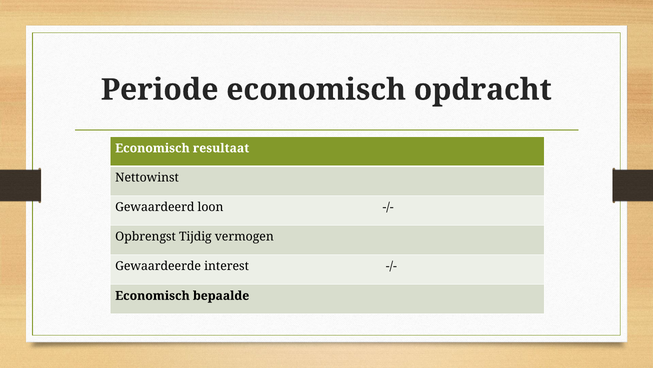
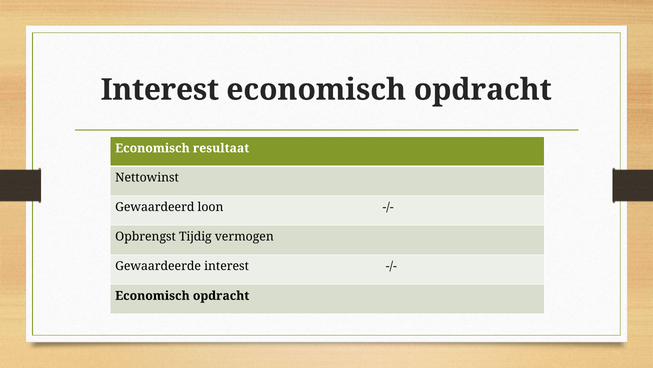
Periode: Periode -> Interest (160, 90)
bepaalde: bepaalde -> opdracht (221, 295)
